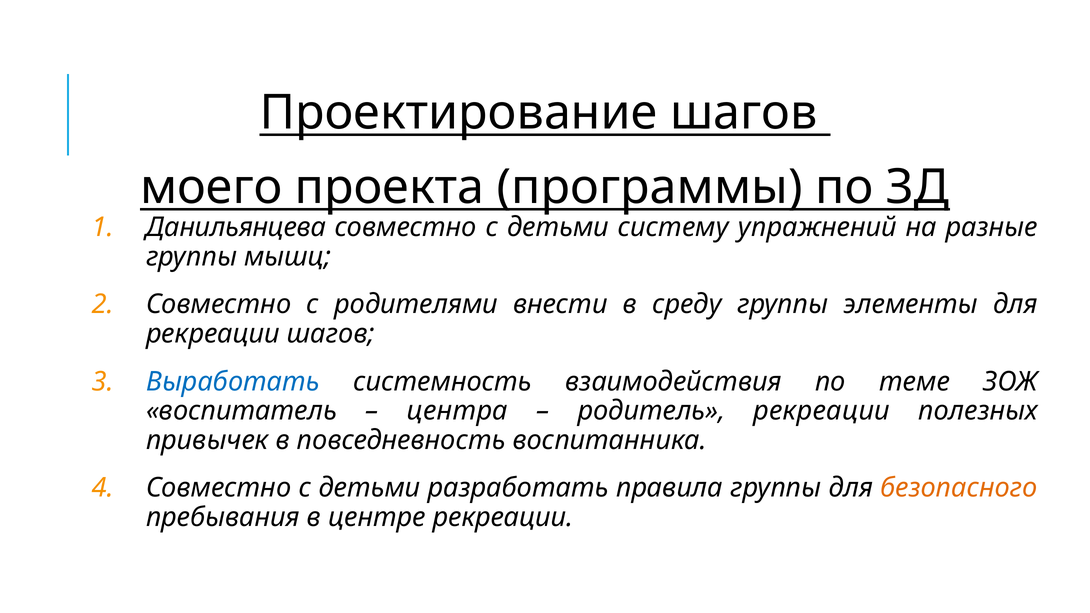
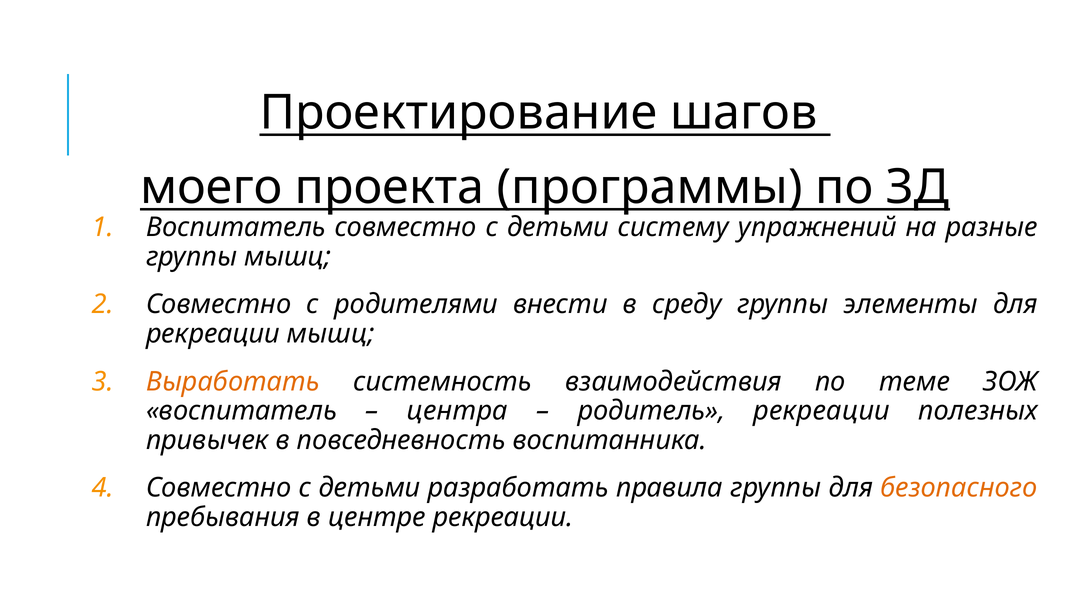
Данильянцева: Данильянцева -> Воспитатель (236, 228)
рекреации шагов: шагов -> мышц (331, 334)
Выработать colour: blue -> orange (233, 382)
